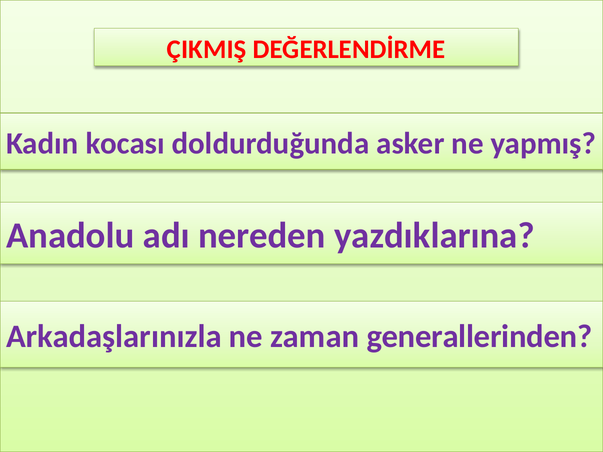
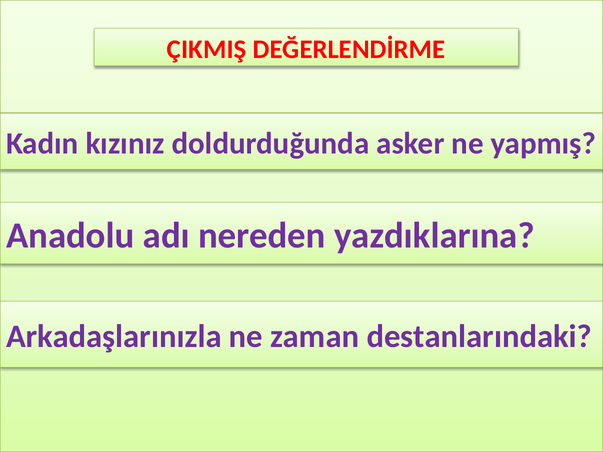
kocası: kocası -> kızınız (125, 143)
generallerinden: generallerinden -> destanlarındaki (479, 337)
